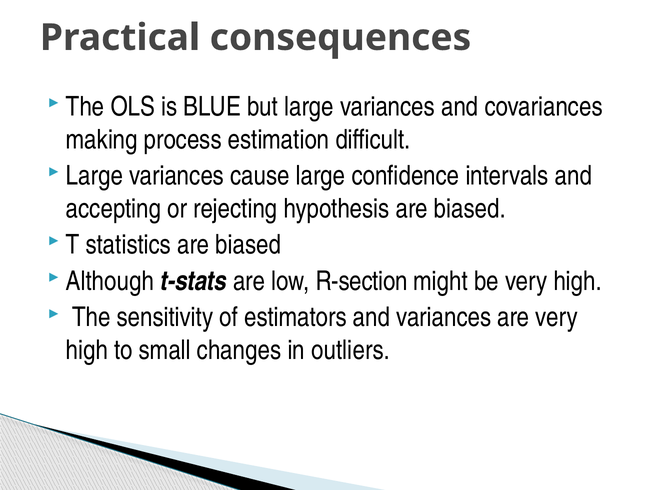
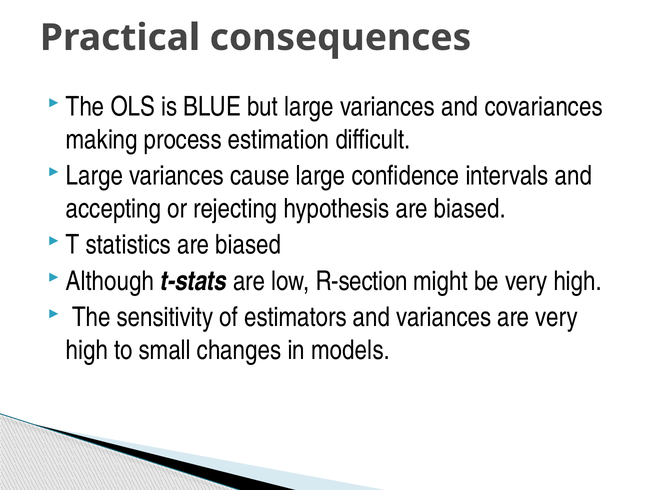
outliers: outliers -> models (351, 350)
